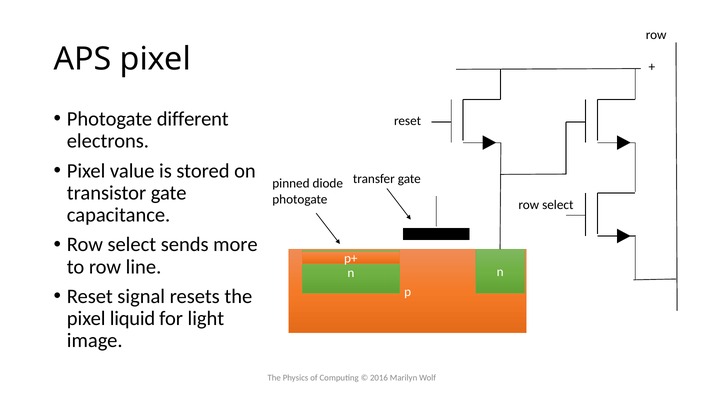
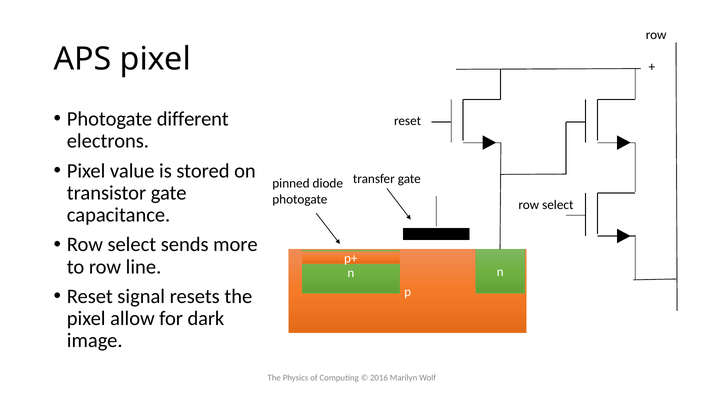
liquid: liquid -> allow (132, 318)
light: light -> dark (206, 318)
